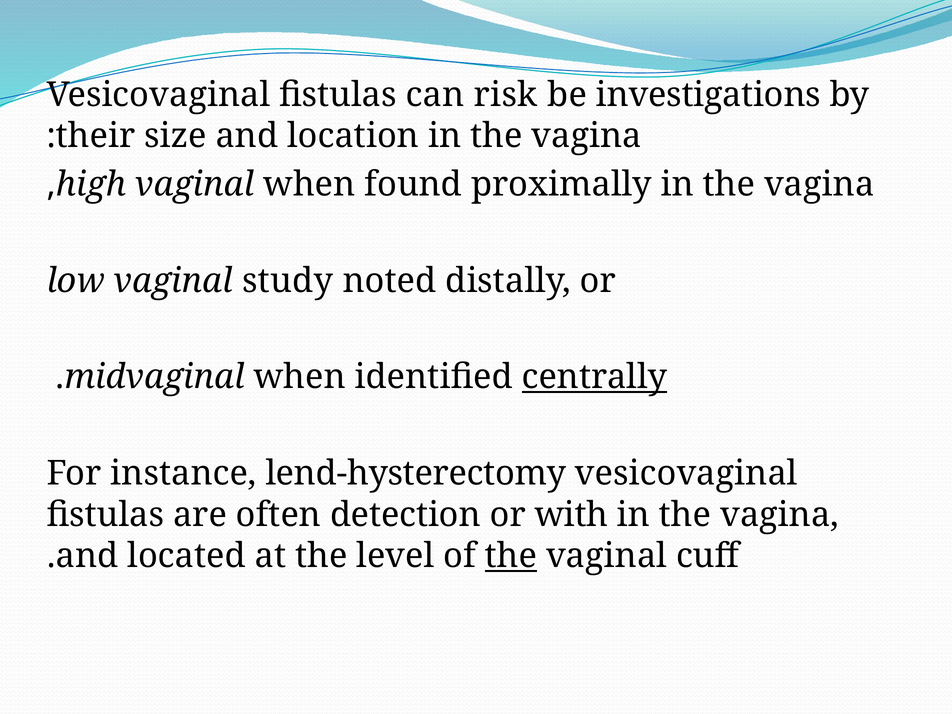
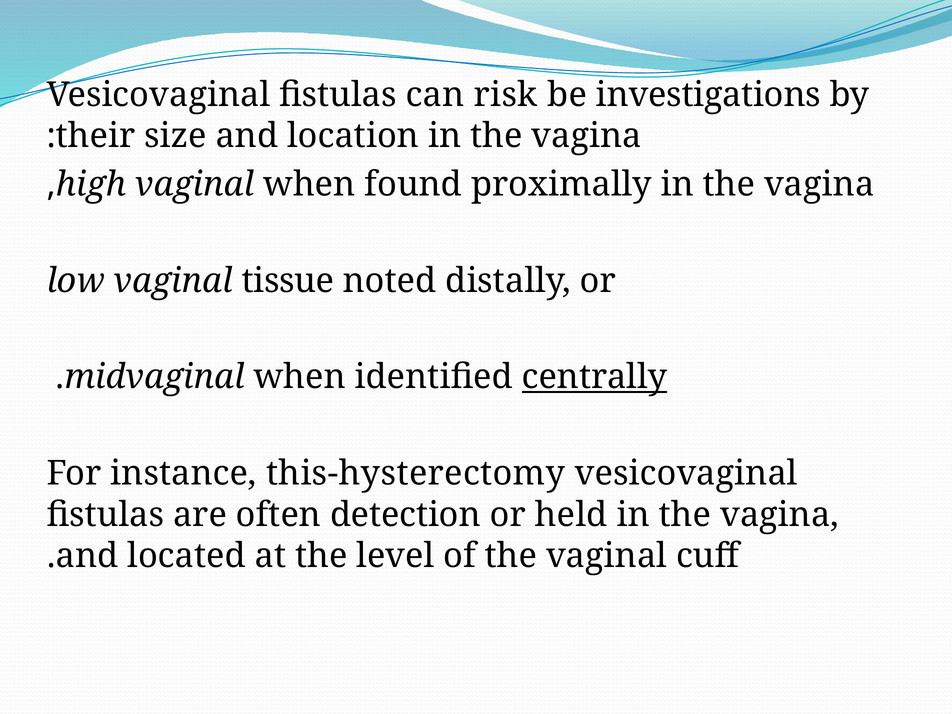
study: study -> tissue (288, 281)
lend-hysterectomy: lend-hysterectomy -> this-hysterectomy (416, 473)
with: with -> held (571, 515)
the underline: present -> none (511, 556)
